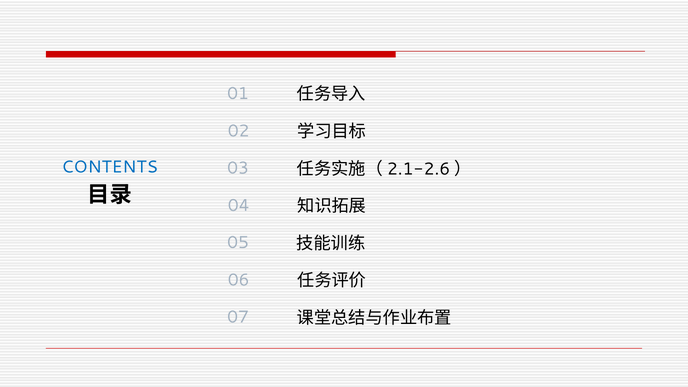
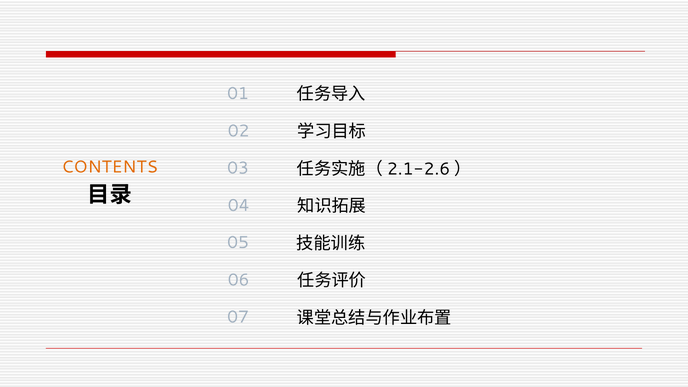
CONTENTS colour: blue -> orange (110, 167)
